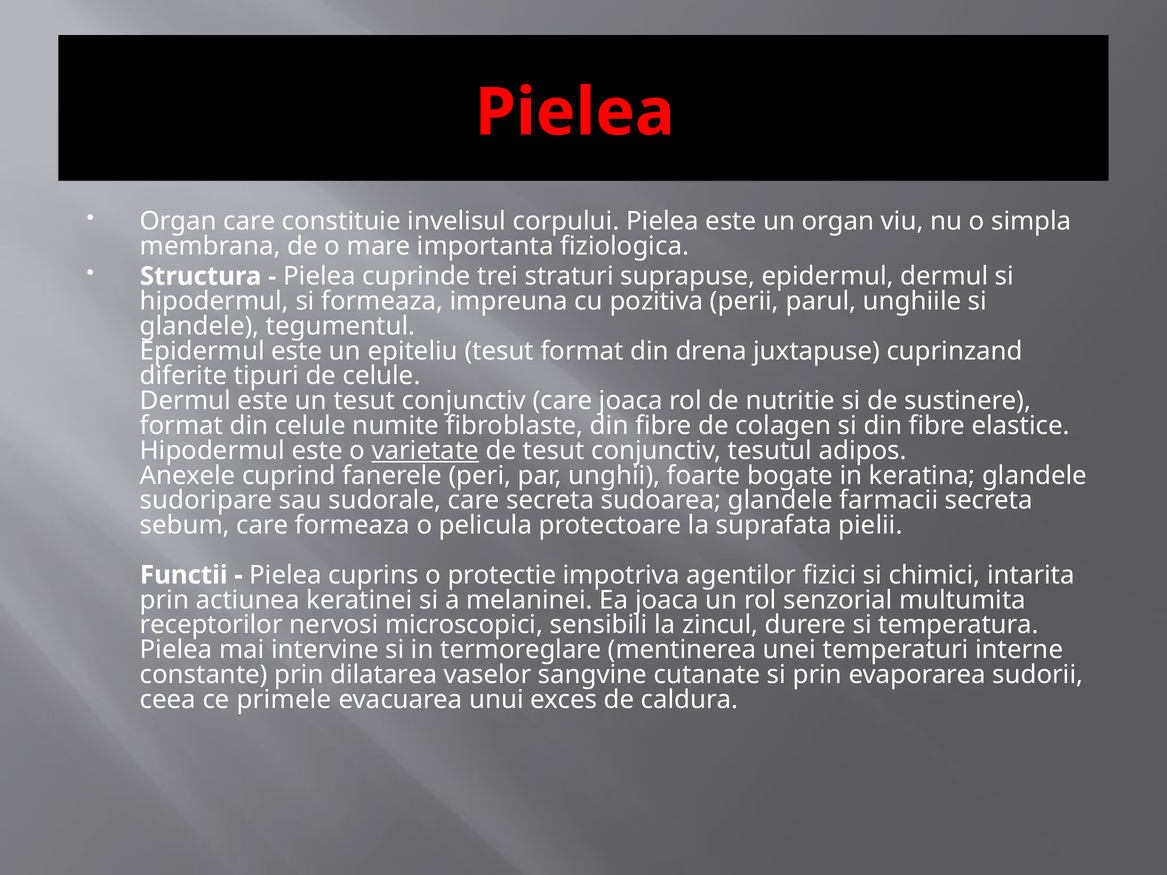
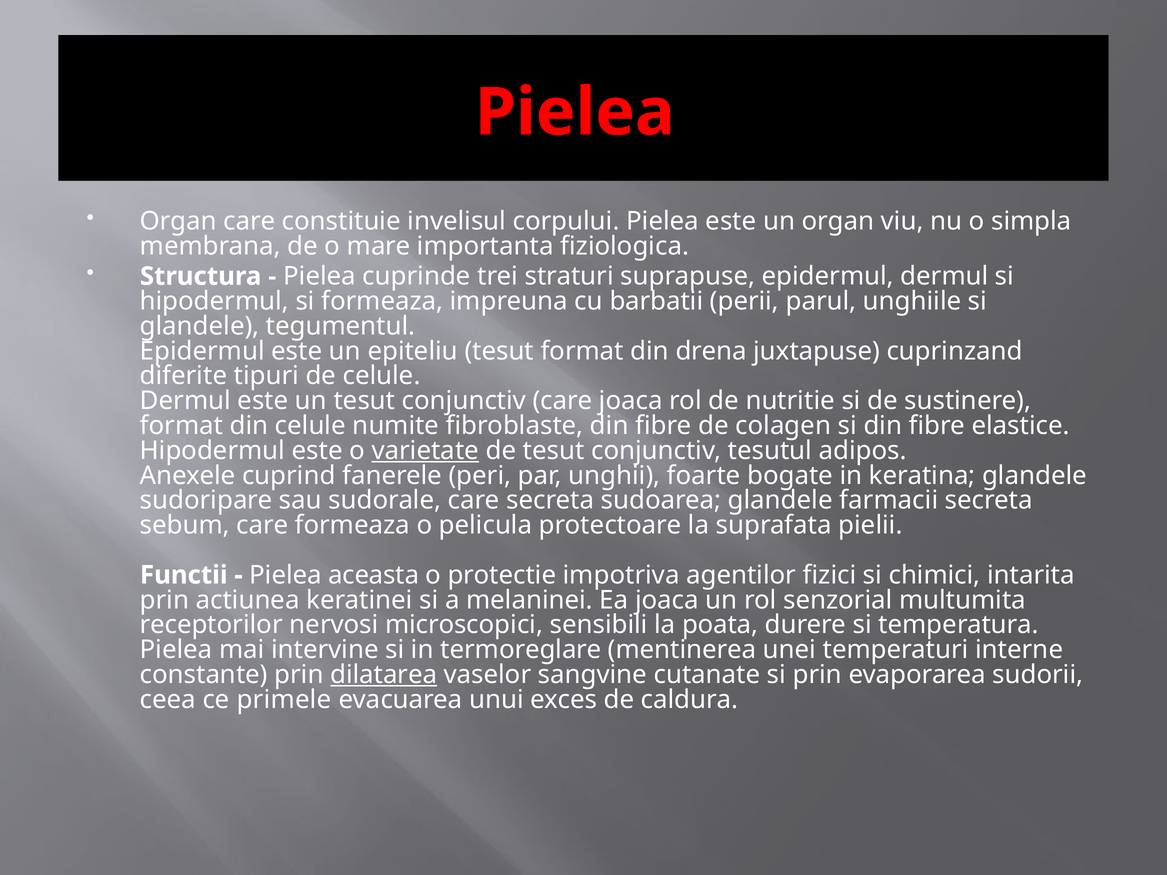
pozitiva: pozitiva -> barbatii (656, 301)
cuprins: cuprins -> aceasta (374, 575)
zincul: zincul -> poata (720, 625)
dilatarea underline: none -> present (384, 675)
